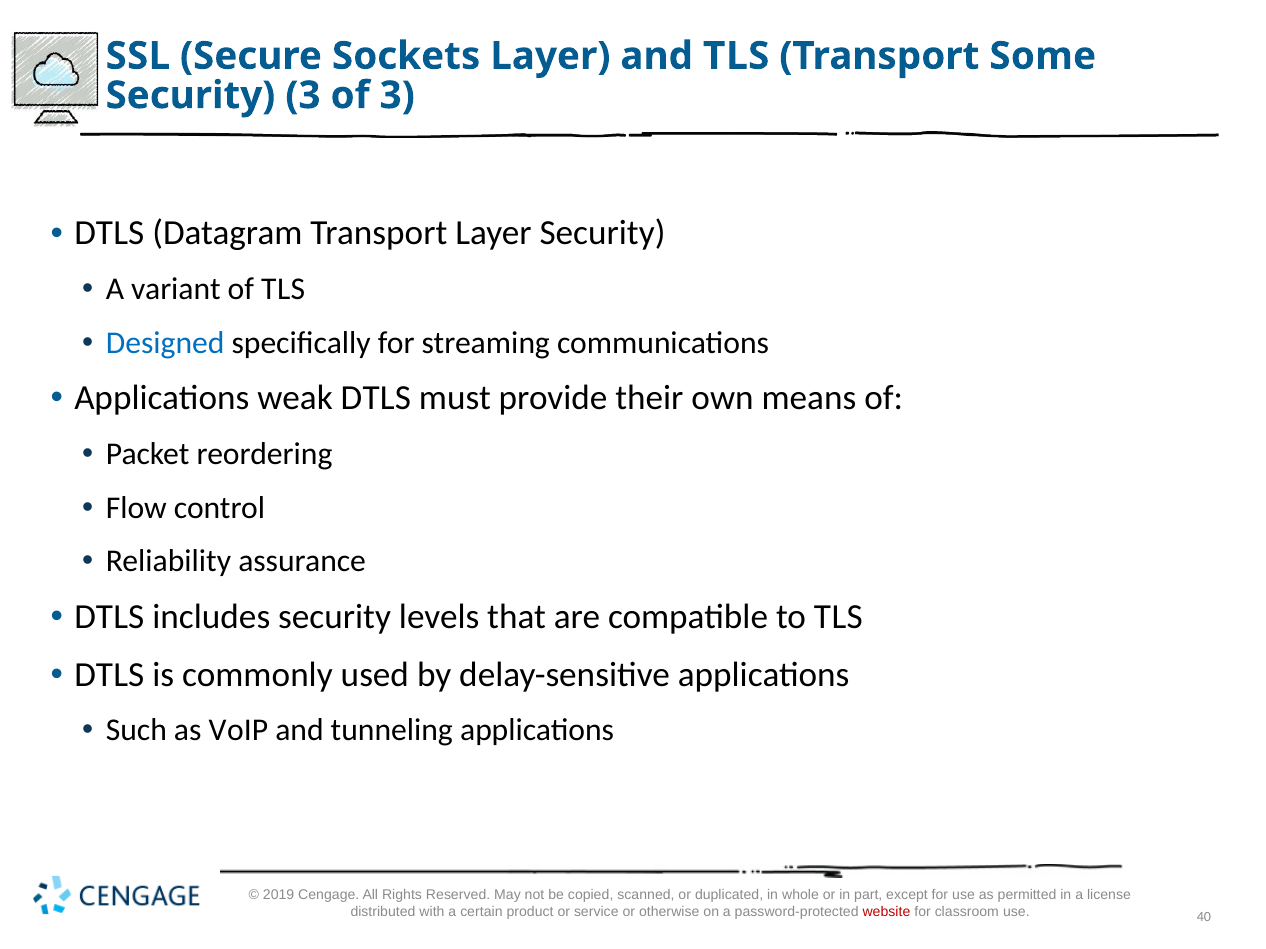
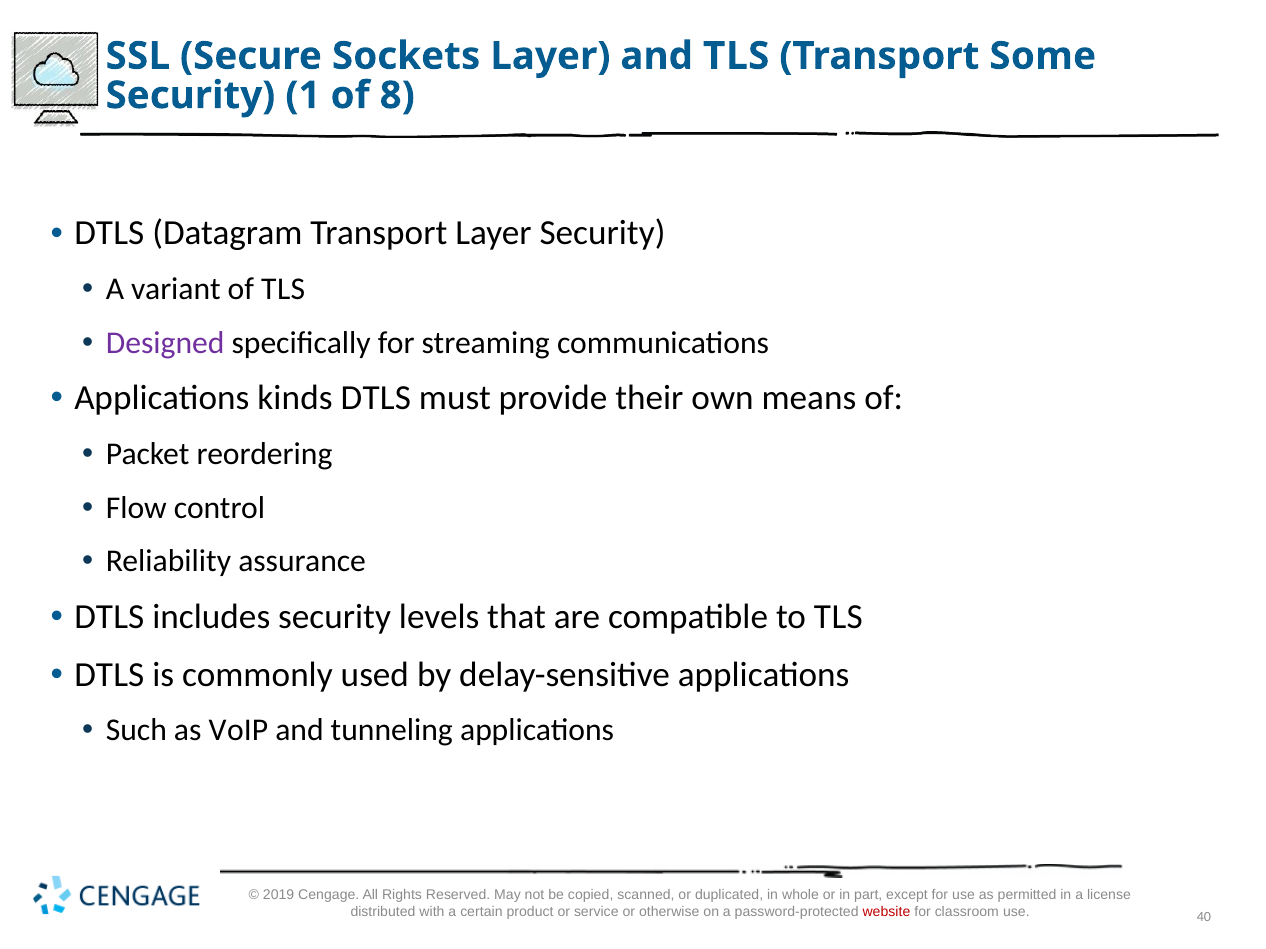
Security 3: 3 -> 1 (303, 95)
of 3: 3 -> 8 (397, 95)
Designed colour: blue -> purple (165, 343)
weak: weak -> kinds (295, 399)
